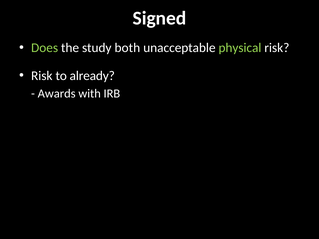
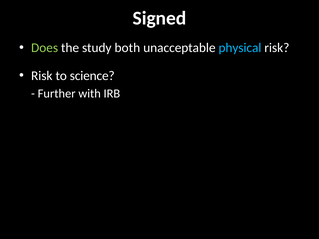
physical colour: light green -> light blue (240, 48)
already: already -> science (92, 76)
Awards: Awards -> Further (57, 94)
